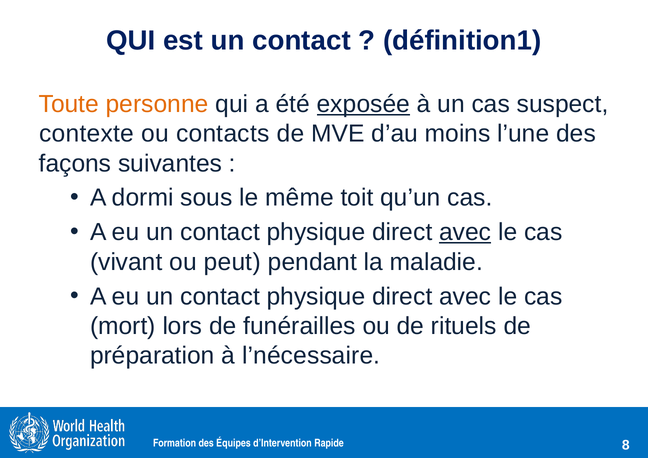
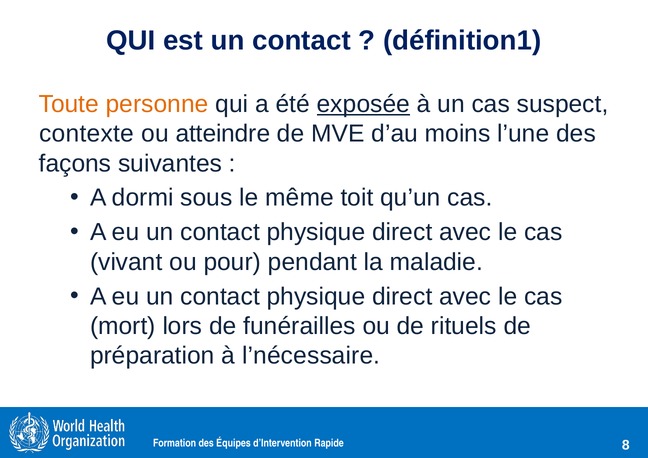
contacts: contacts -> atteindre (223, 134)
avec underline: present -> none (465, 232)
peut: peut -> pour (232, 262)
